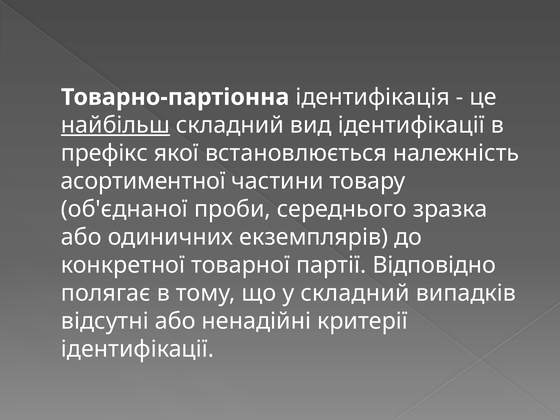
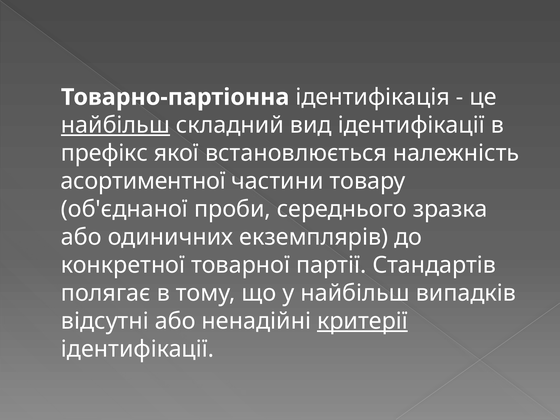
Відповідно: Відповідно -> Стандартів (434, 265)
у складний: складний -> найбільш (355, 293)
критерії underline: none -> present (362, 321)
